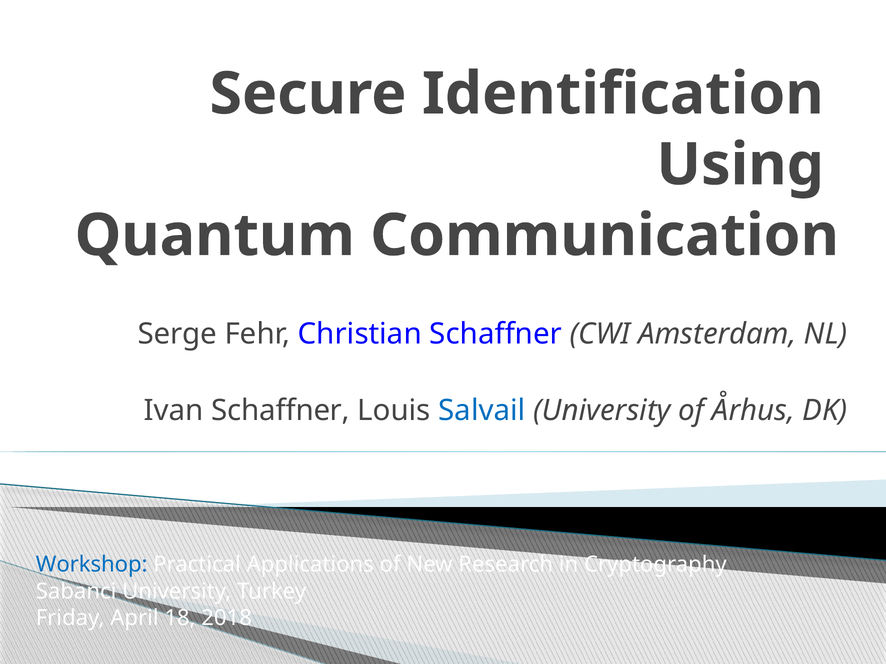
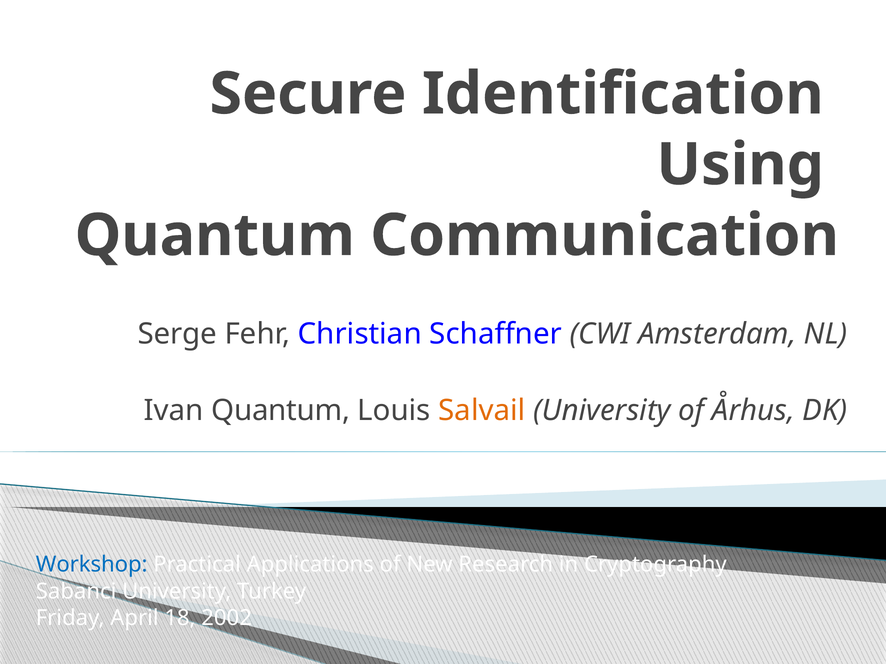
Ivan Schaffner: Schaffner -> Quantum (281, 411)
Salvail colour: blue -> orange (482, 411)
2018: 2018 -> 2002 (227, 618)
